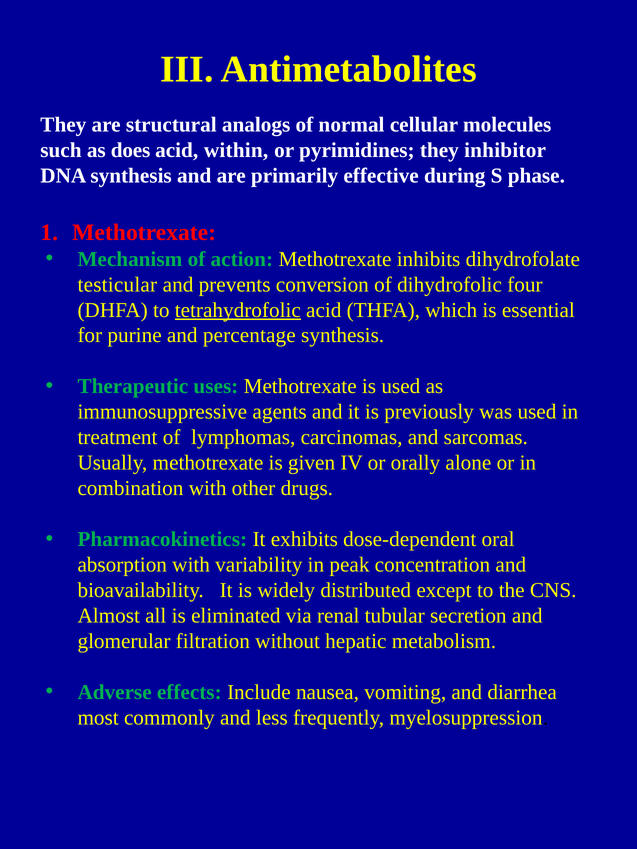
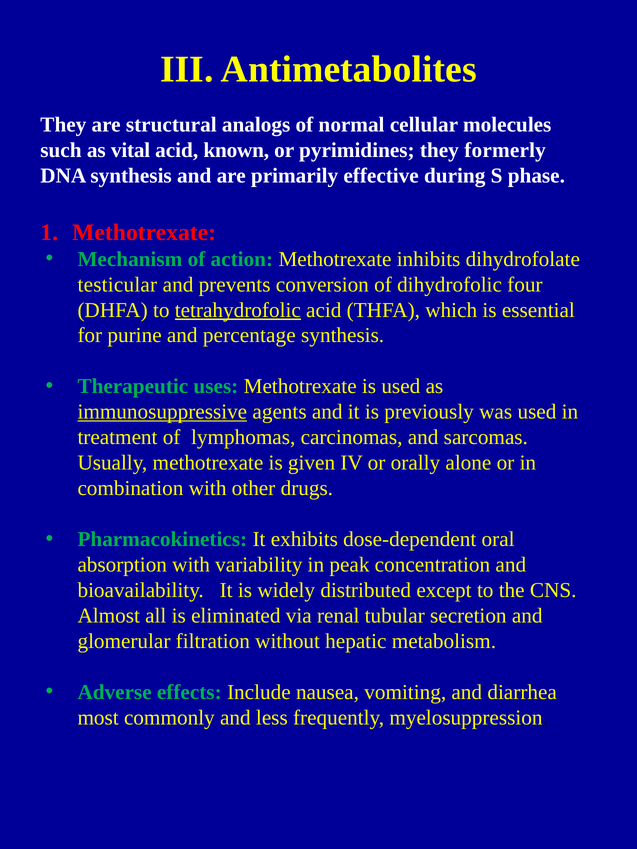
does: does -> vital (131, 150)
within: within -> known (236, 150)
inhibitor: inhibitor -> formerly (505, 150)
immunosuppressive underline: none -> present (162, 412)
